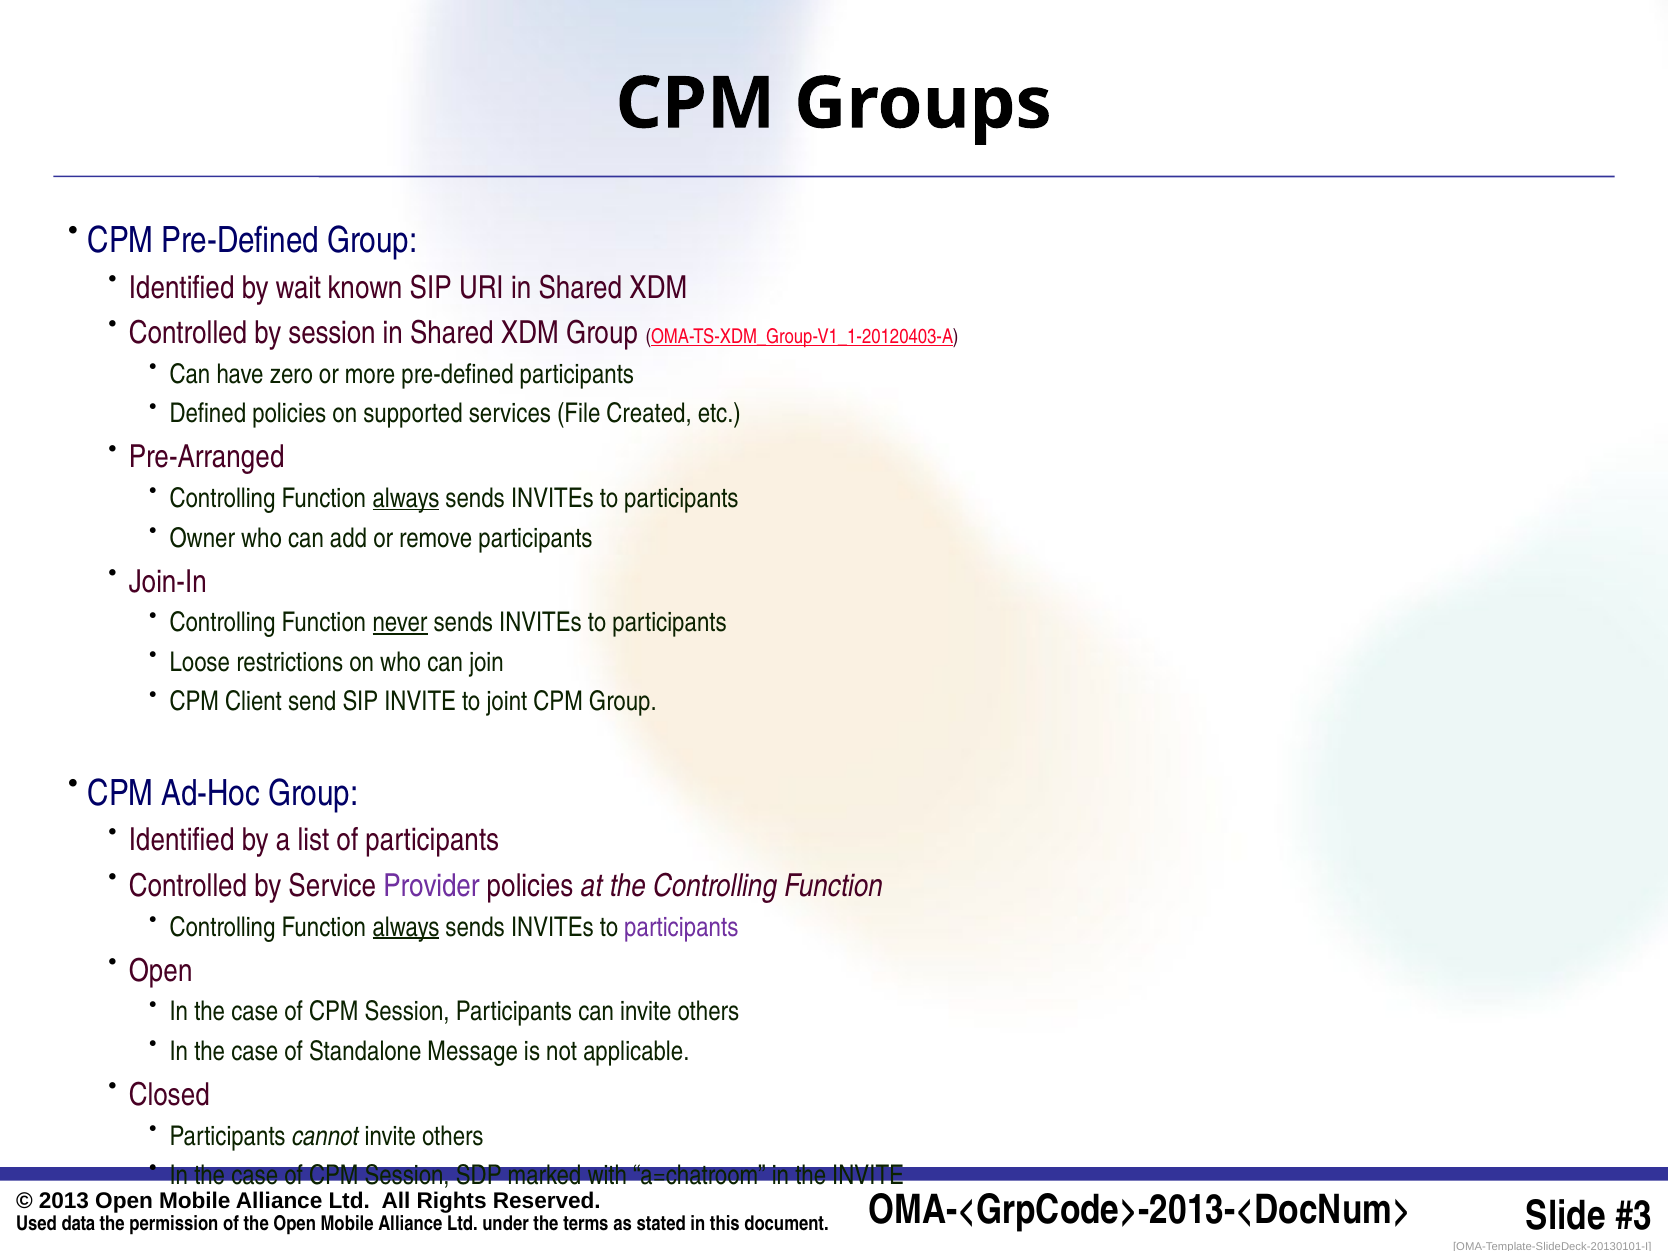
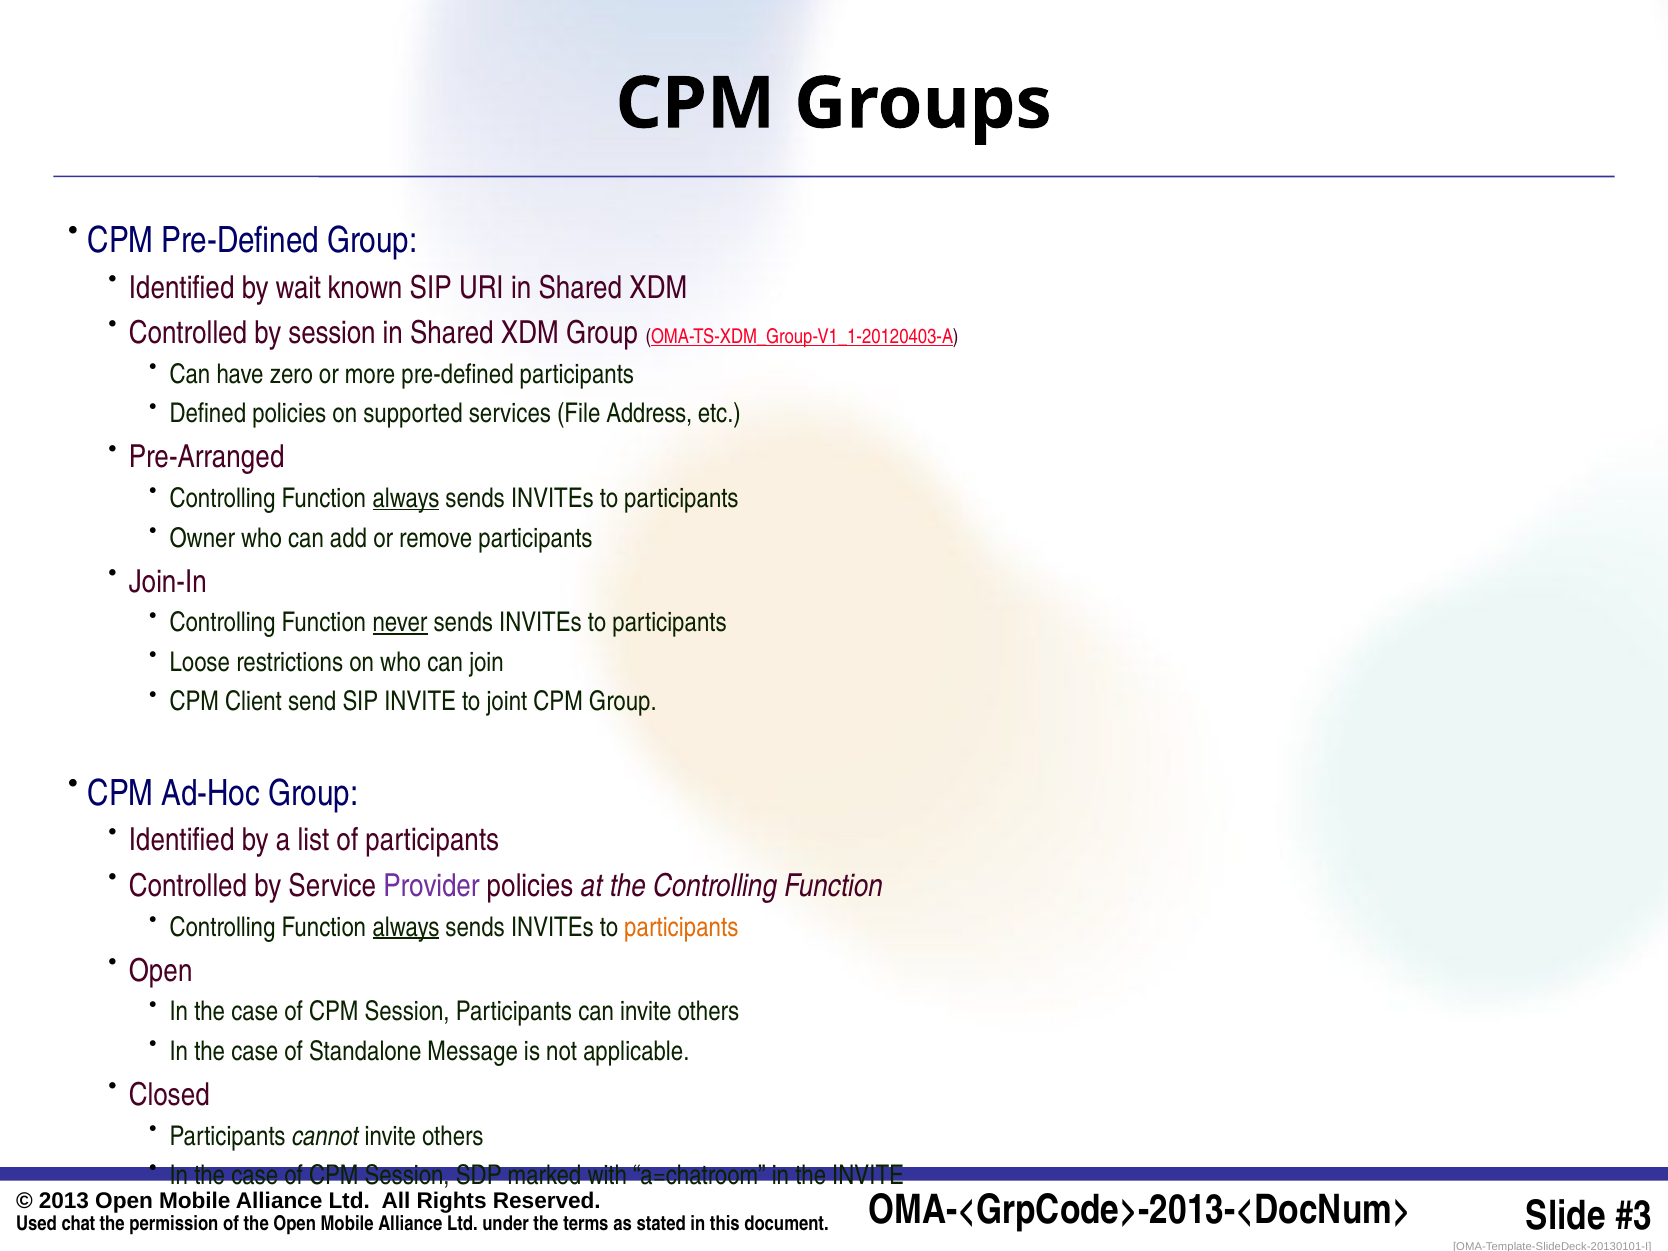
Created: Created -> Address (649, 414)
participants colour: purple -> orange (681, 927)
data: data -> chat (78, 1224)
